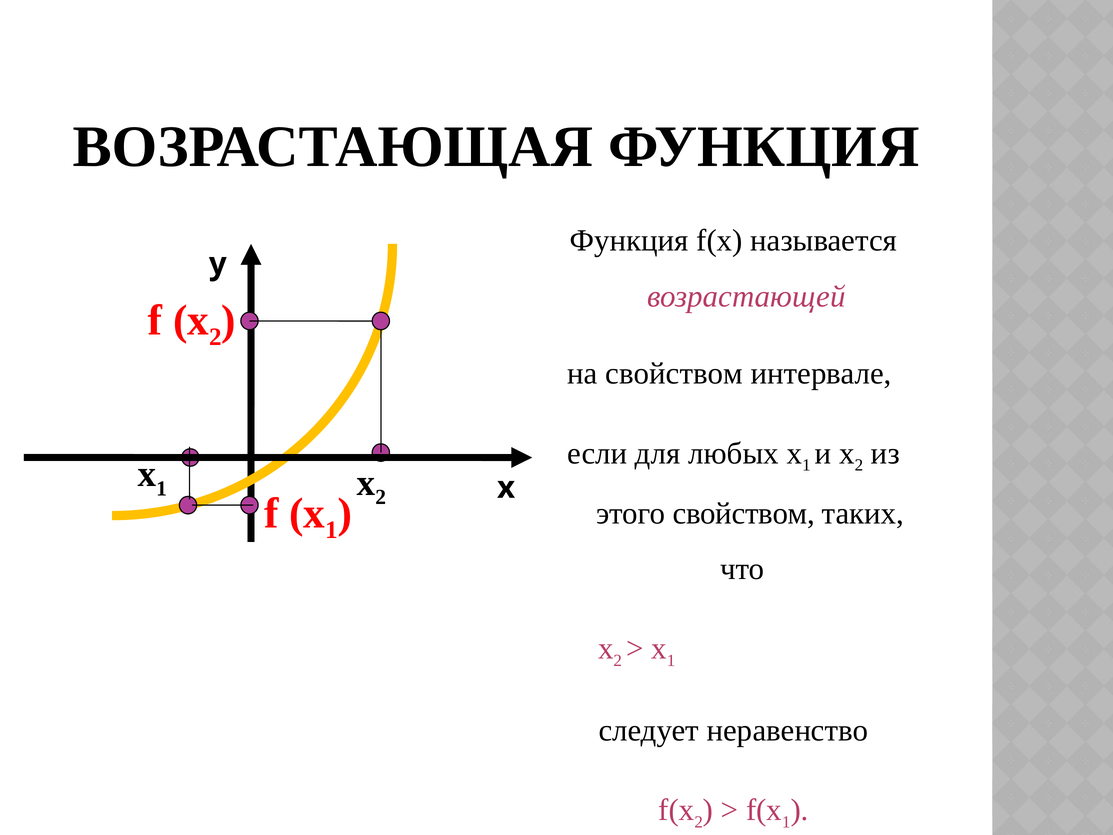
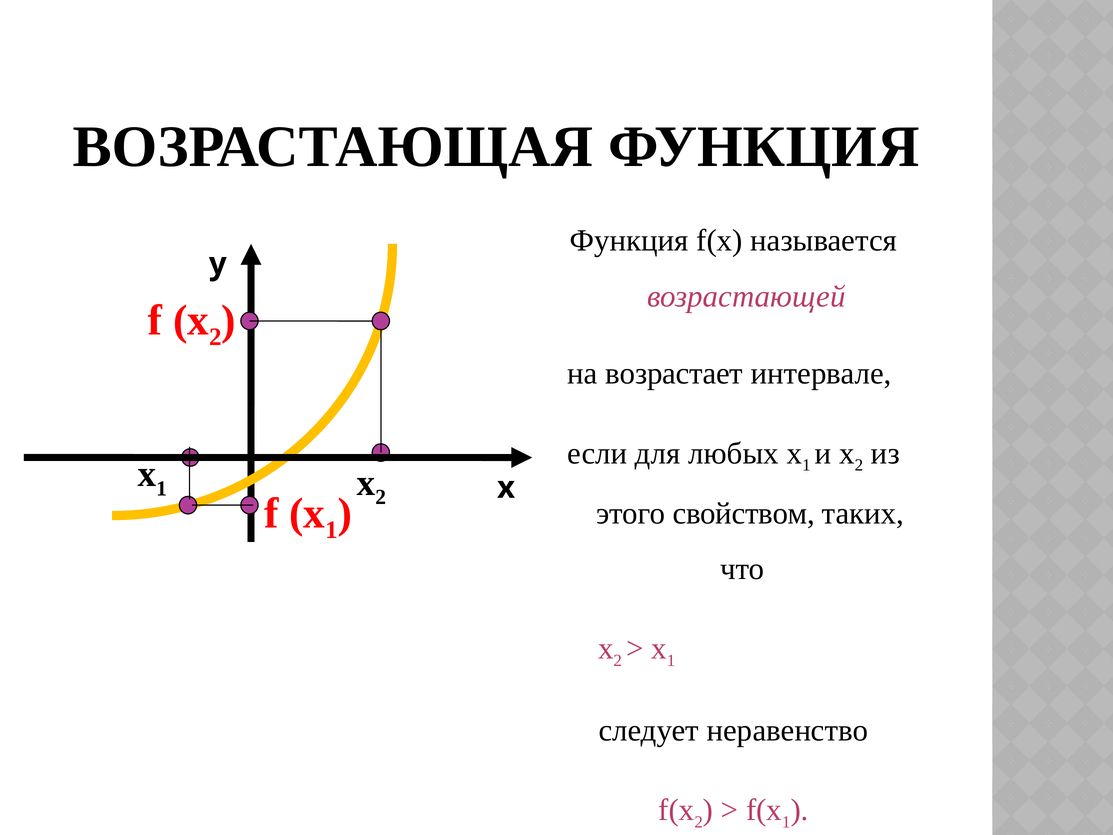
на свойством: свойством -> возрастает (674, 374)
